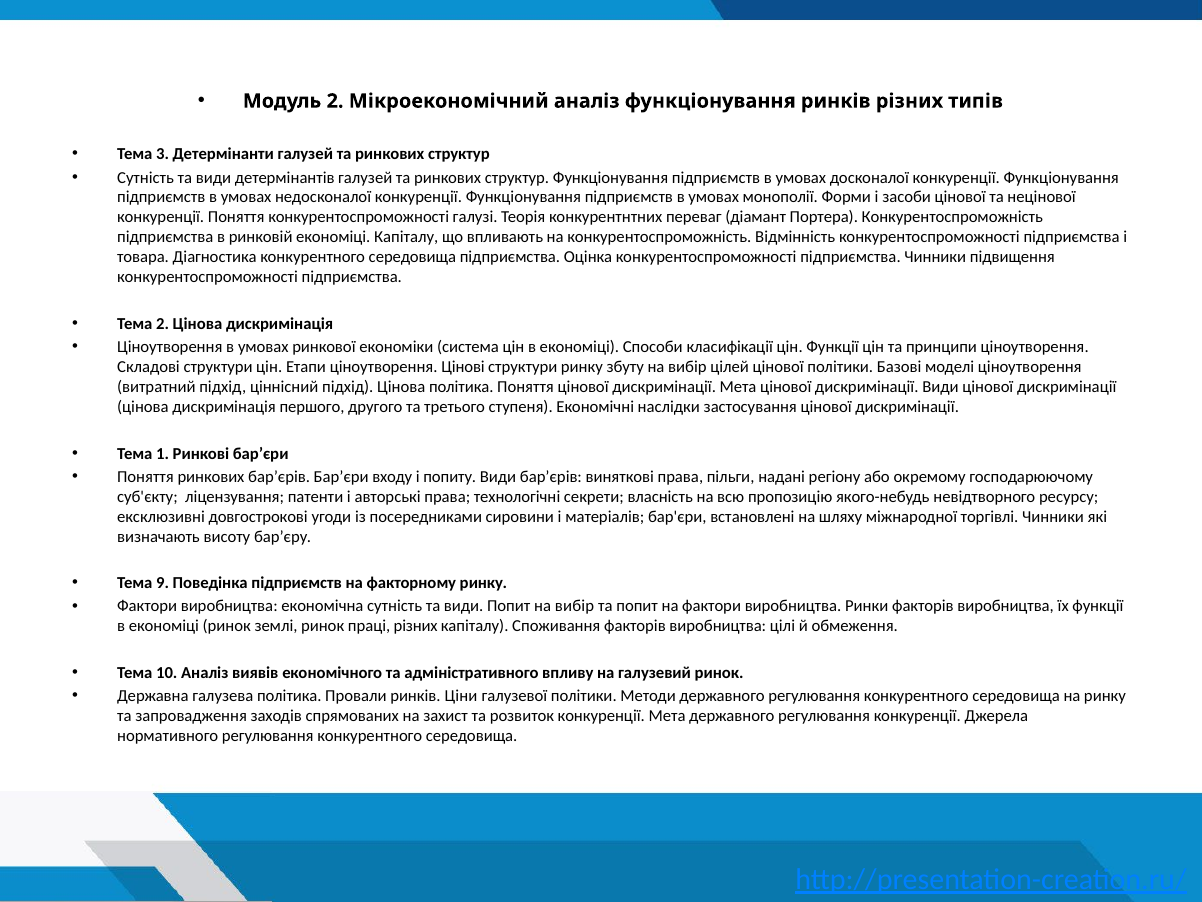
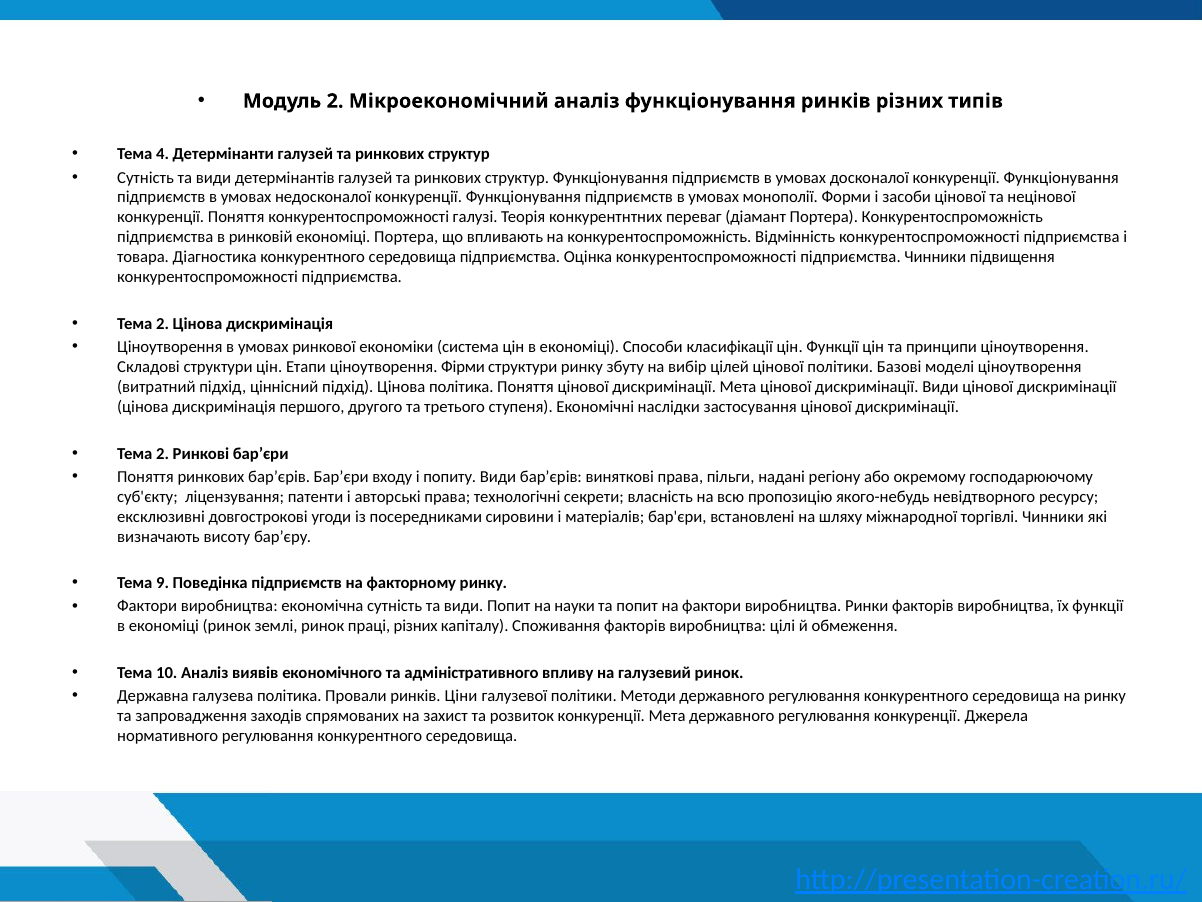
3: 3 -> 4 (163, 154)
економіці Капіталу: Капіталу -> Портера (406, 237)
Цінові: Цінові -> Фірми (463, 367)
1: 1 -> 2 (163, 453)
Попит на вибір: вибір -> науки (575, 606)
